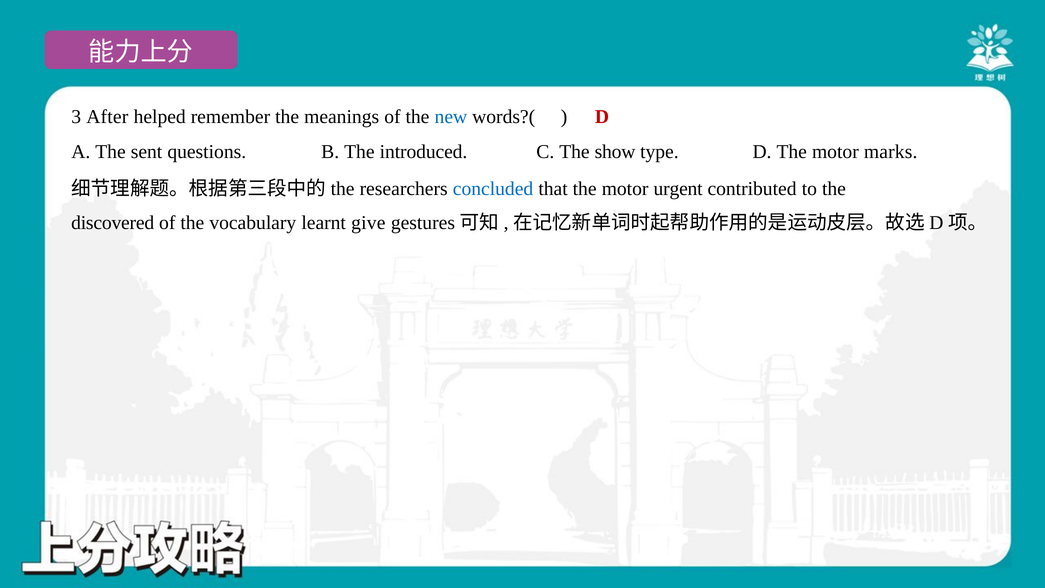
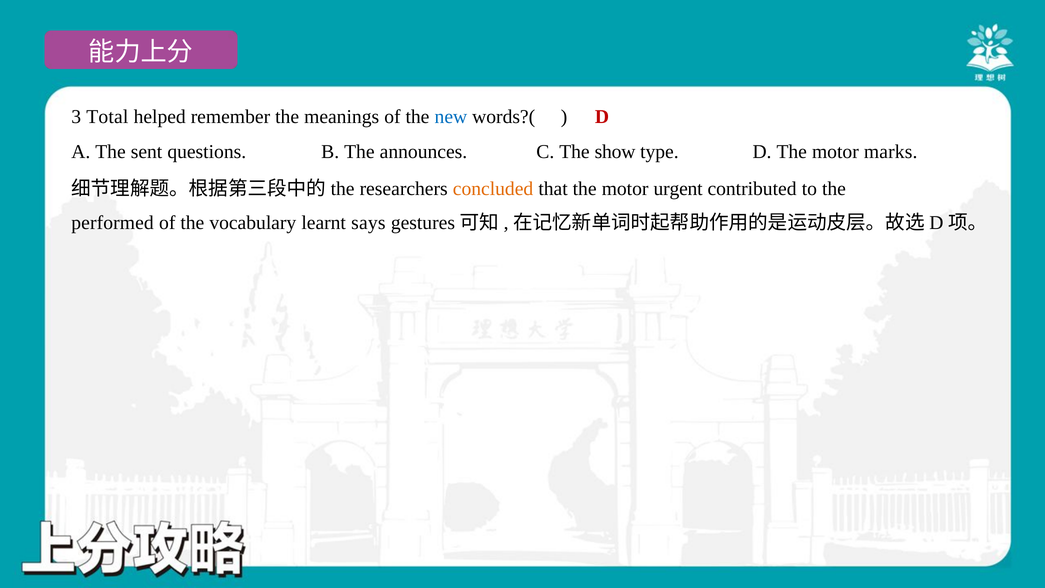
After: After -> Total (107, 117)
introduced: introduced -> announces (423, 152)
concluded colour: blue -> orange (493, 189)
discovered: discovered -> performed (113, 223)
give: give -> says (368, 223)
